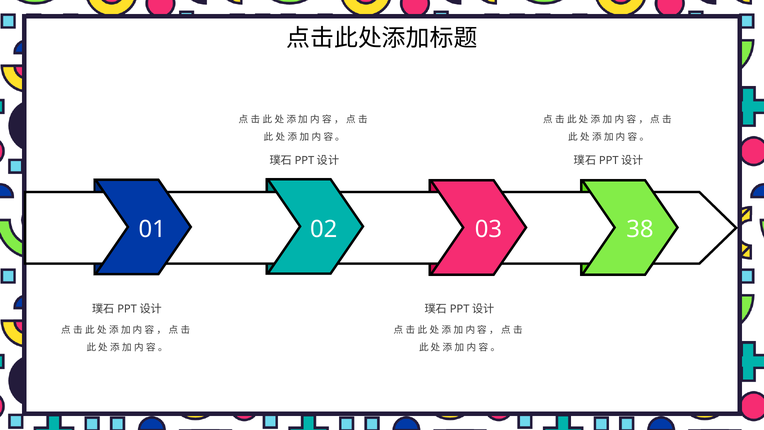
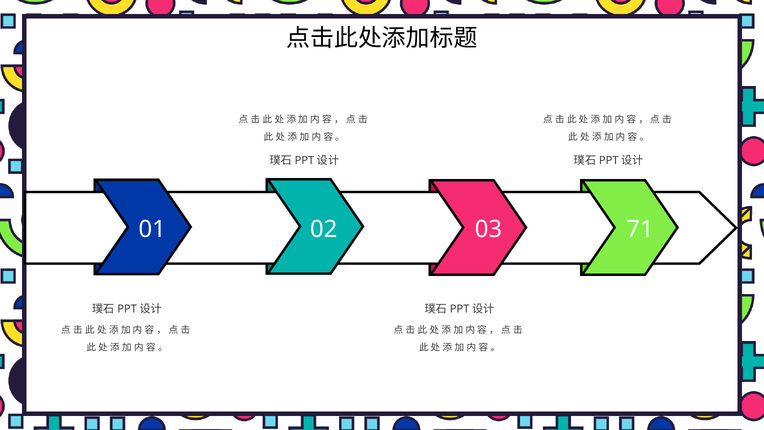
38: 38 -> 71 (640, 229)
